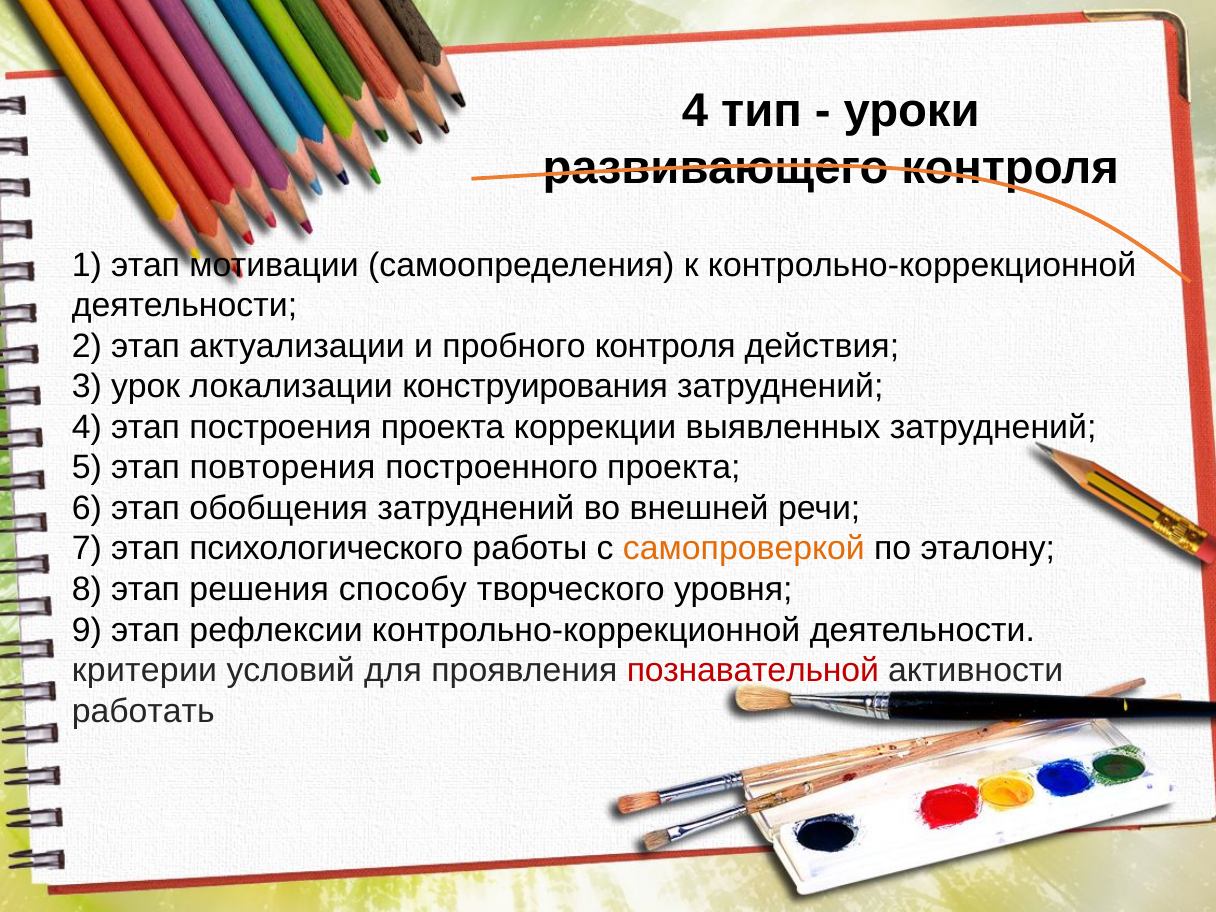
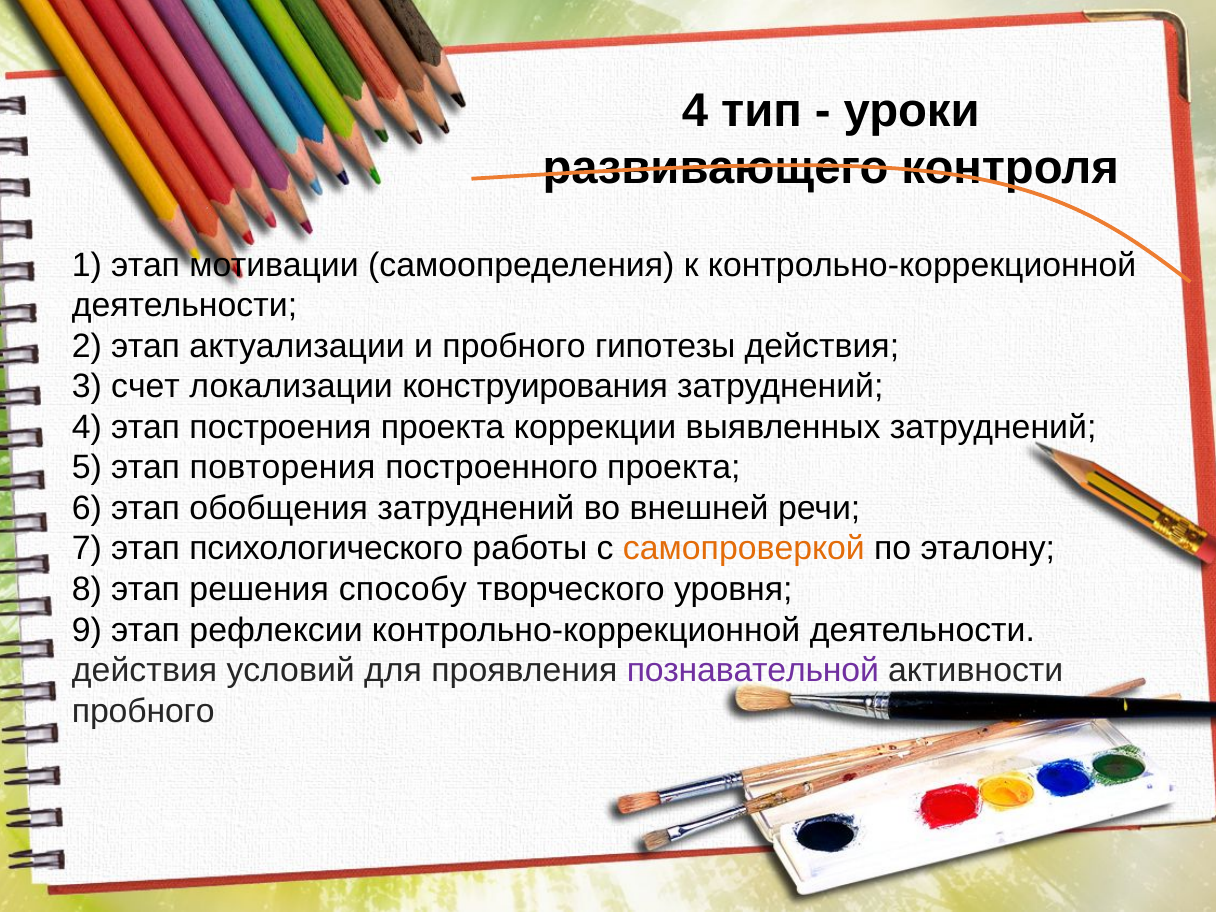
пробного контроля: контроля -> гипотезы (665, 346)
урок: урок -> счет (146, 387)
критерии: критерии -> действия (145, 670)
познавательной colour: red -> purple (753, 670)
работать: работать -> пробного (143, 711)
